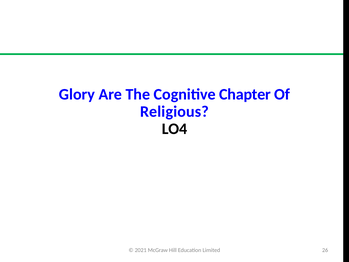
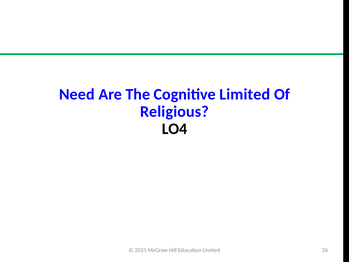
Glory: Glory -> Need (77, 94)
Cognitive Chapter: Chapter -> Limited (245, 94)
